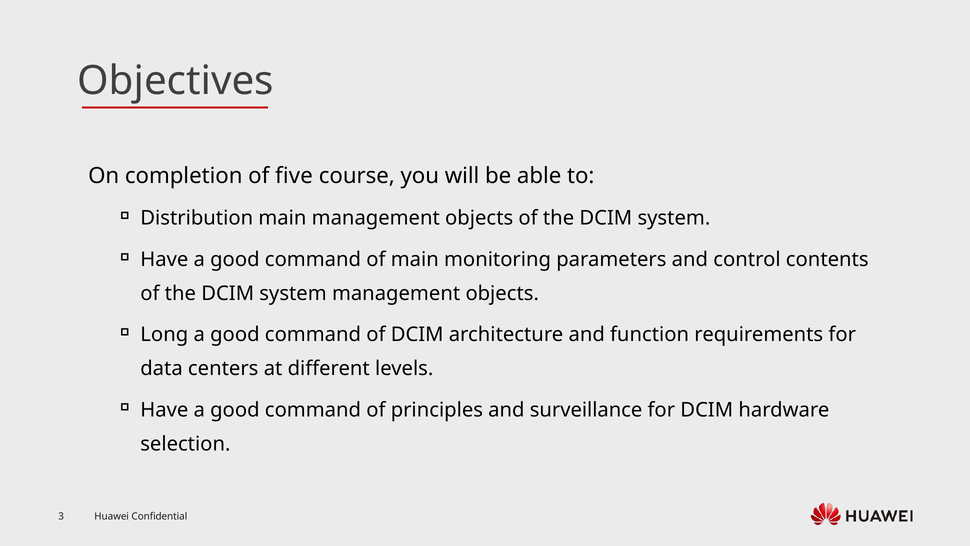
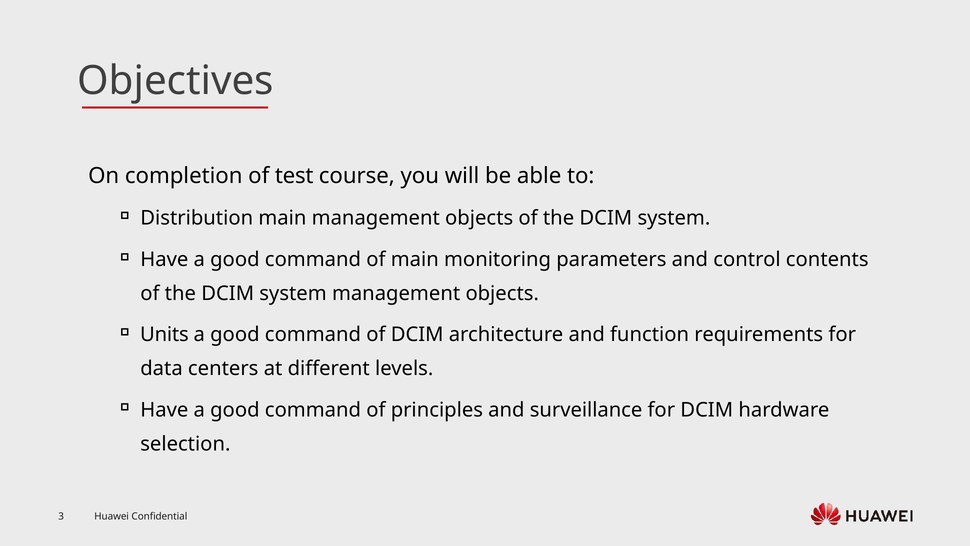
five: five -> test (294, 176)
Long: Long -> Units (164, 335)
